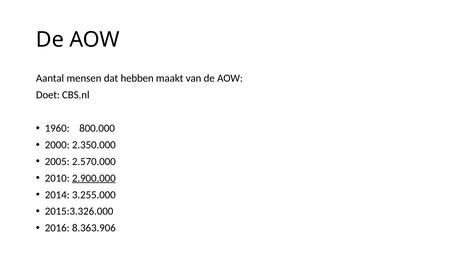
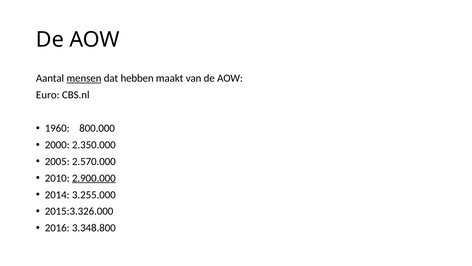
mensen underline: none -> present (84, 78)
Doet: Doet -> Euro (48, 95)
8.363.906: 8.363.906 -> 3.348.800 (94, 228)
